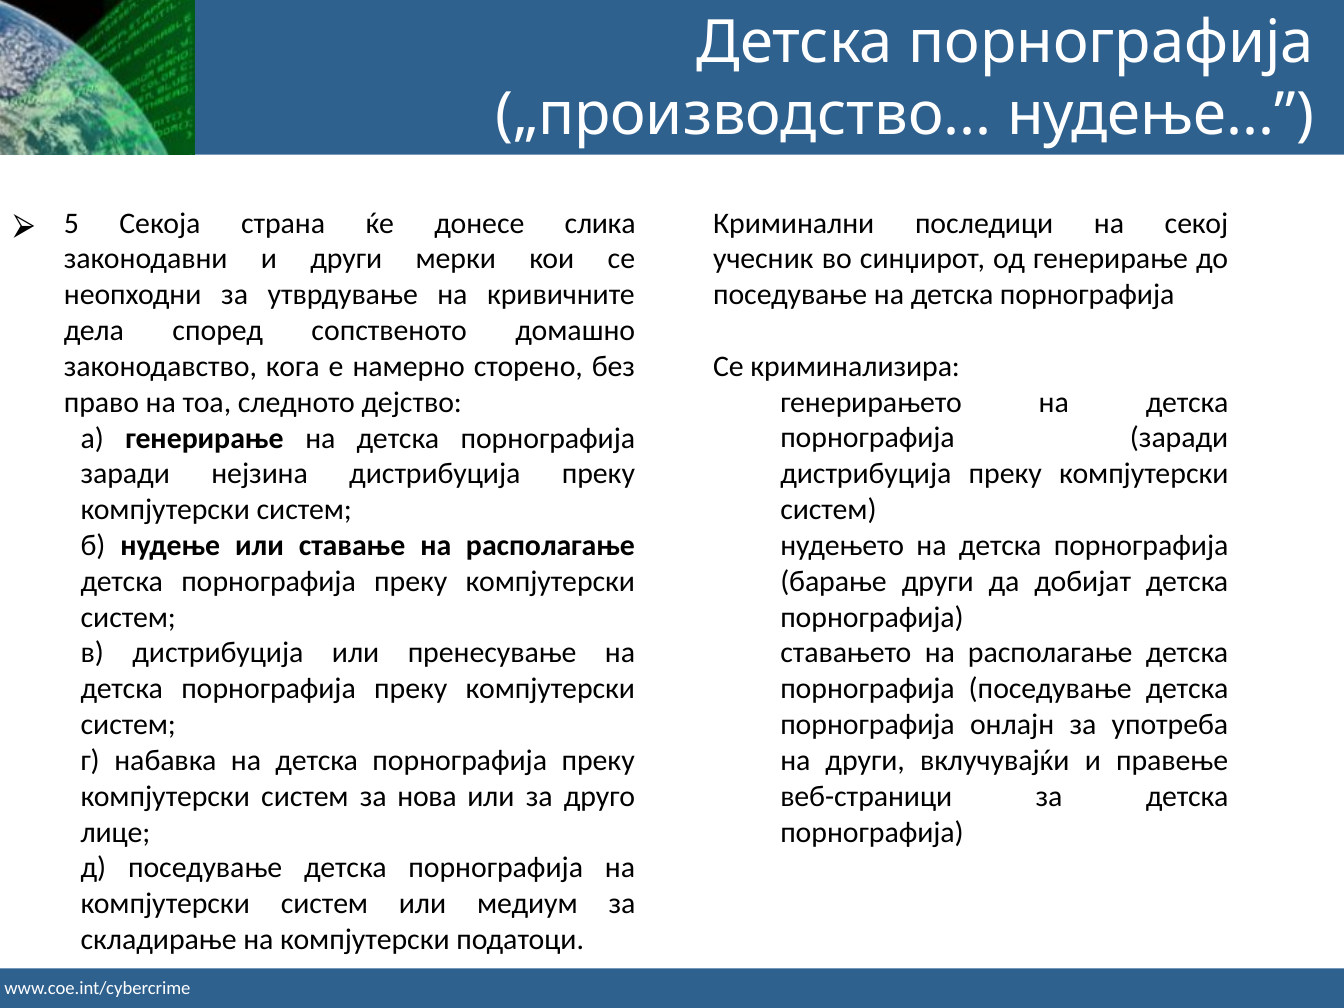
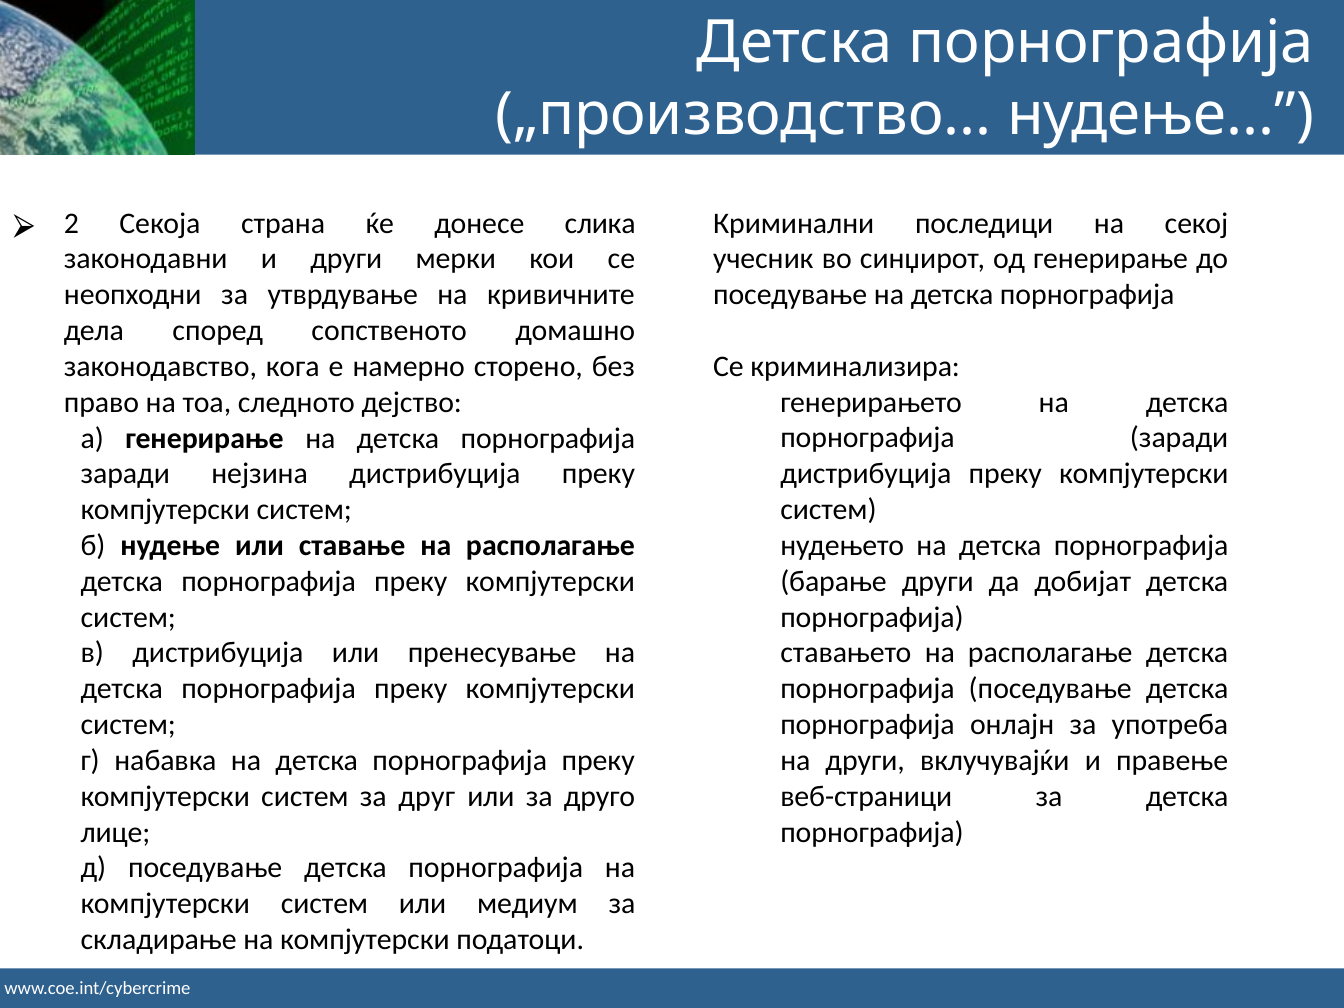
5: 5 -> 2 (71, 223)
нова: нова -> друг (427, 796)
